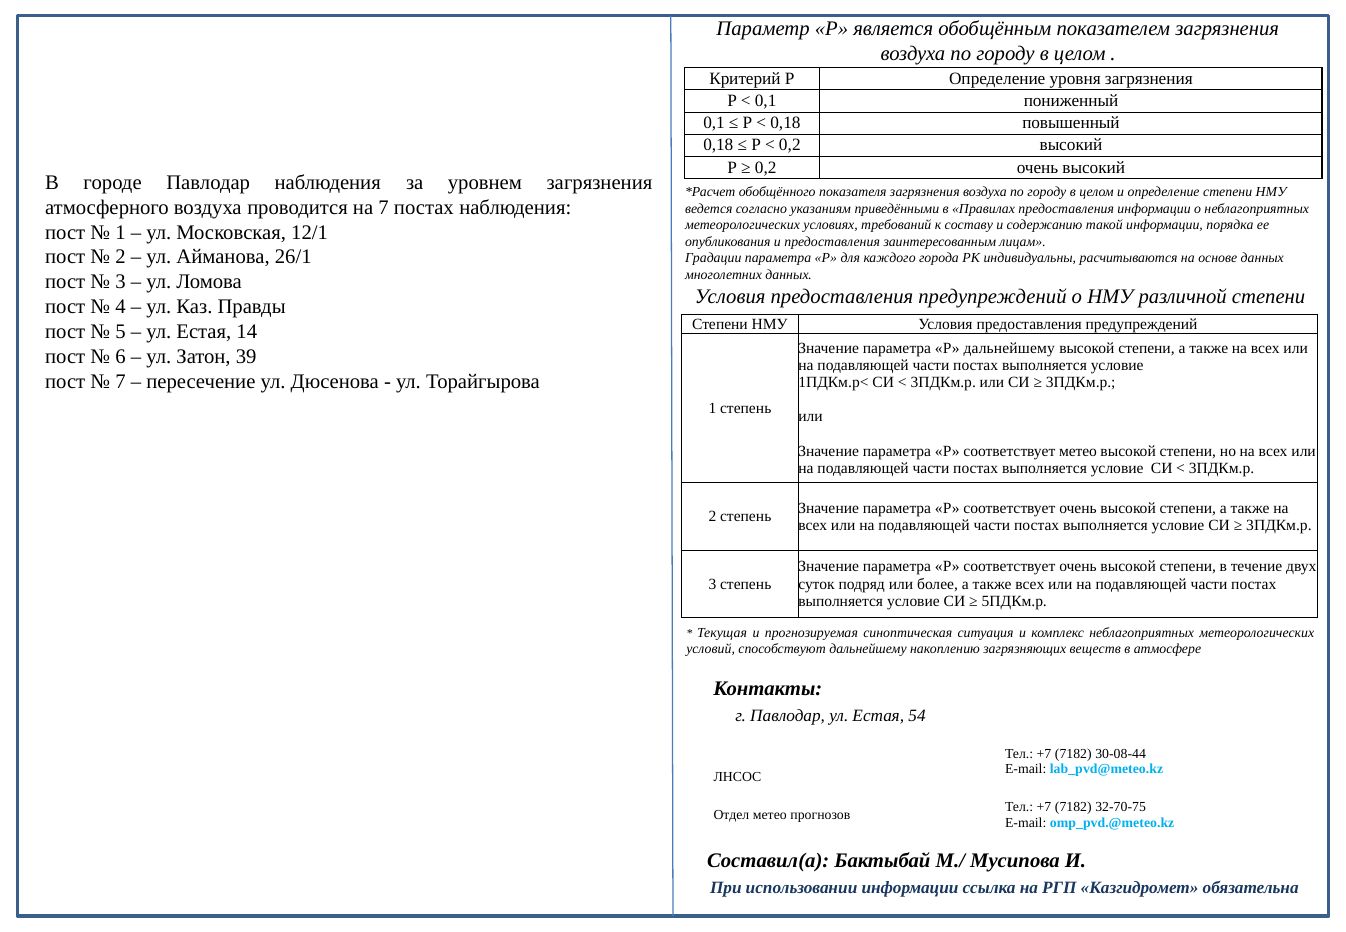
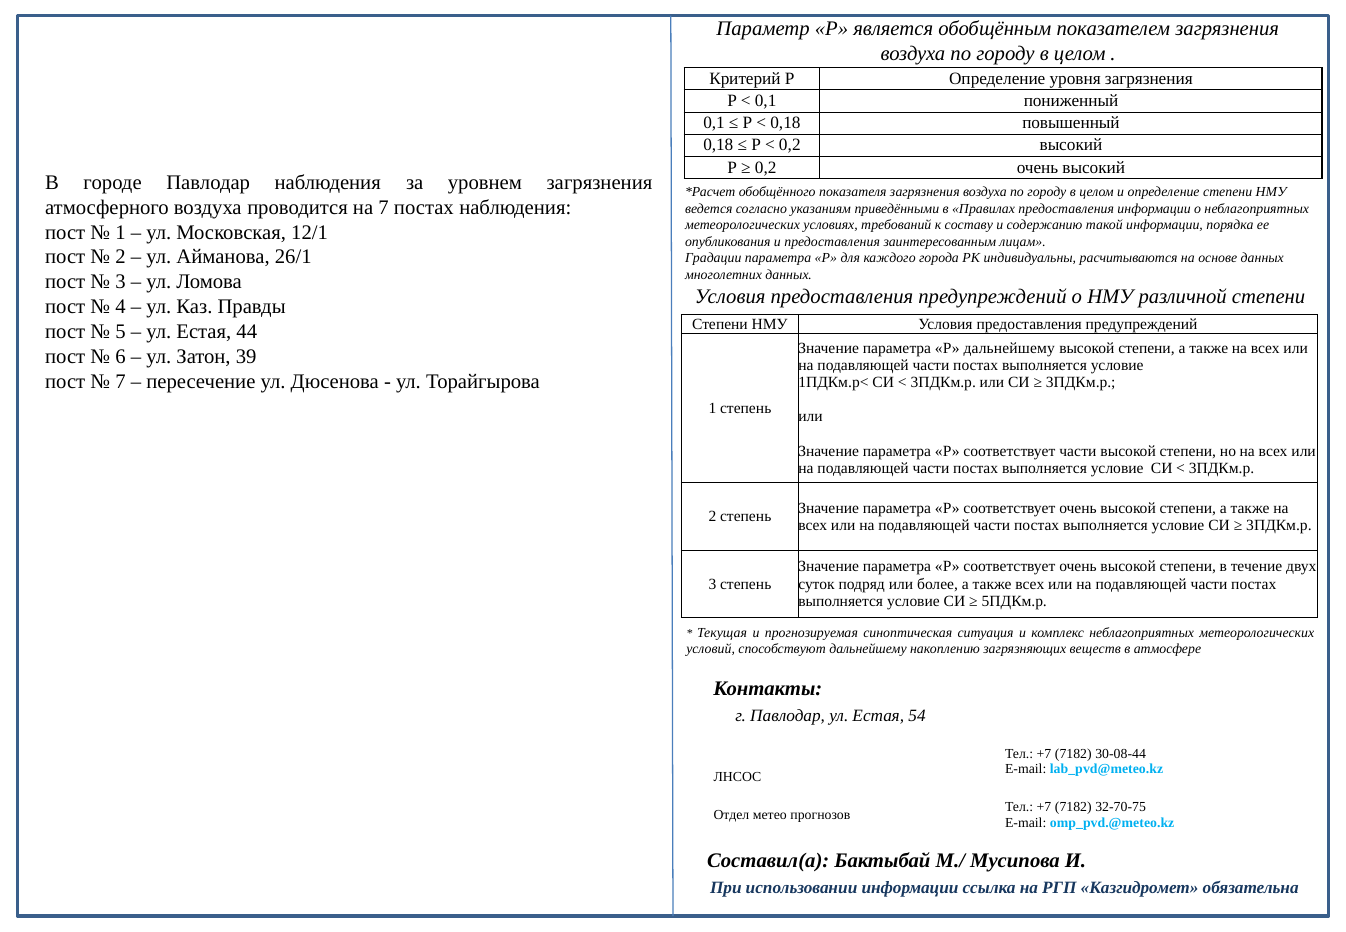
14: 14 -> 44 (247, 332)
соответствует метео: метео -> части (1078, 451)
